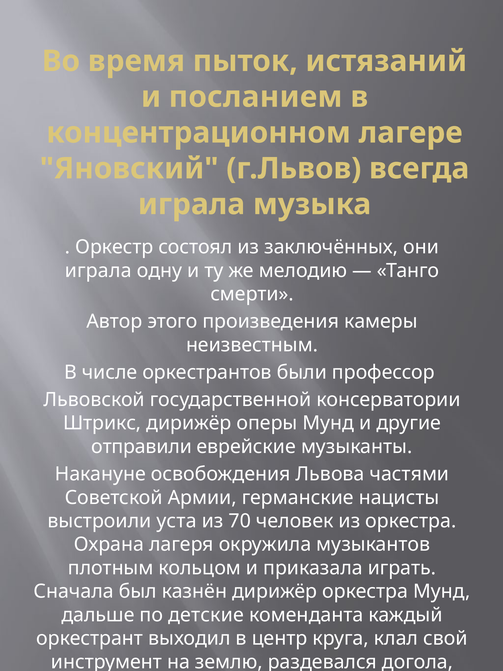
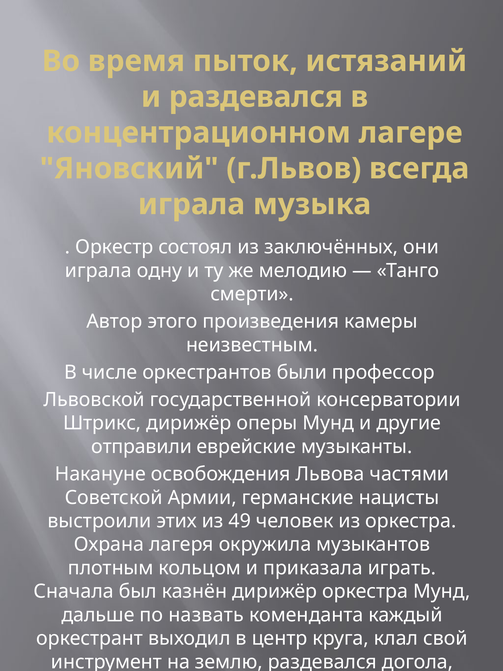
и посланием: посланием -> раздевался (256, 97)
уста: уста -> этих (177, 521)
70: 70 -> 49 (240, 521)
детские: детские -> назвать (206, 615)
